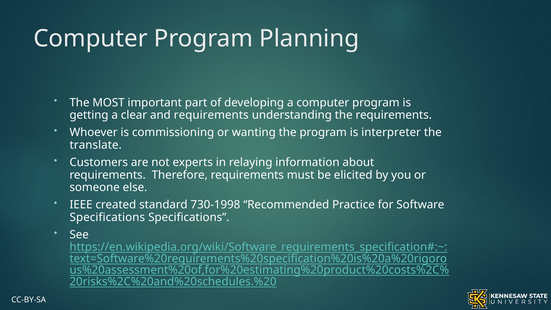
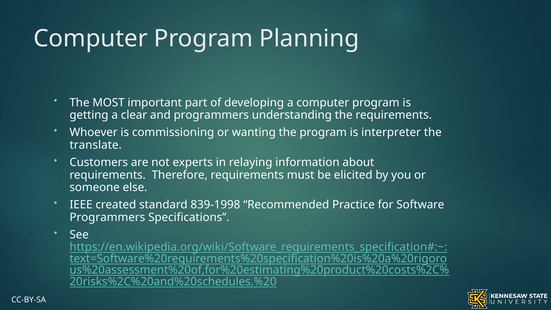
and requirements: requirements -> programmers (211, 115)
730-1998: 730-1998 -> 839-1998 (215, 205)
Specifications: Specifications -> Programmers (107, 217)
